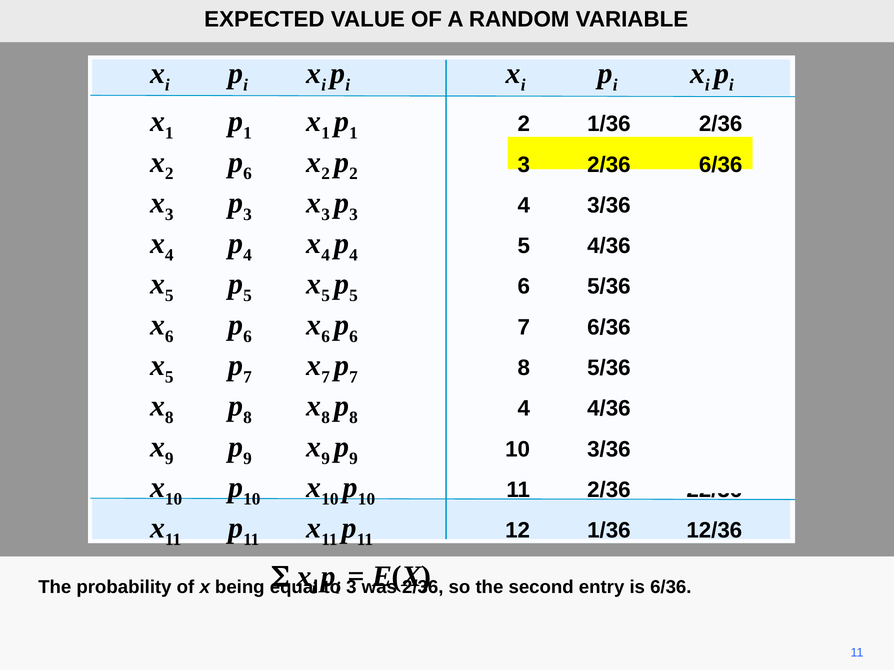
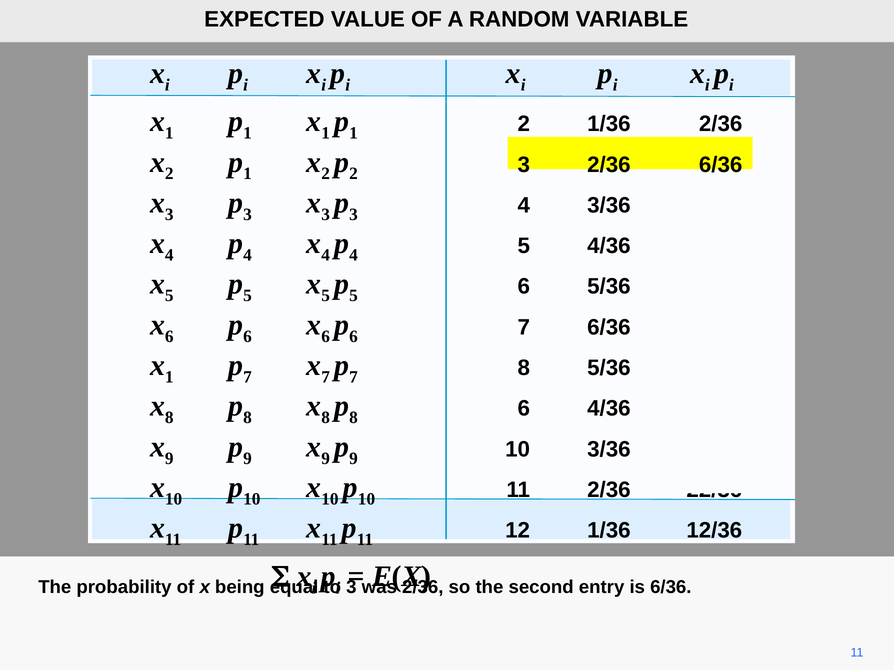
6: 6 -> 1 (247, 174)
5: 5 -> 1 (169, 377)
8 4: 4 -> 6 (524, 409)
